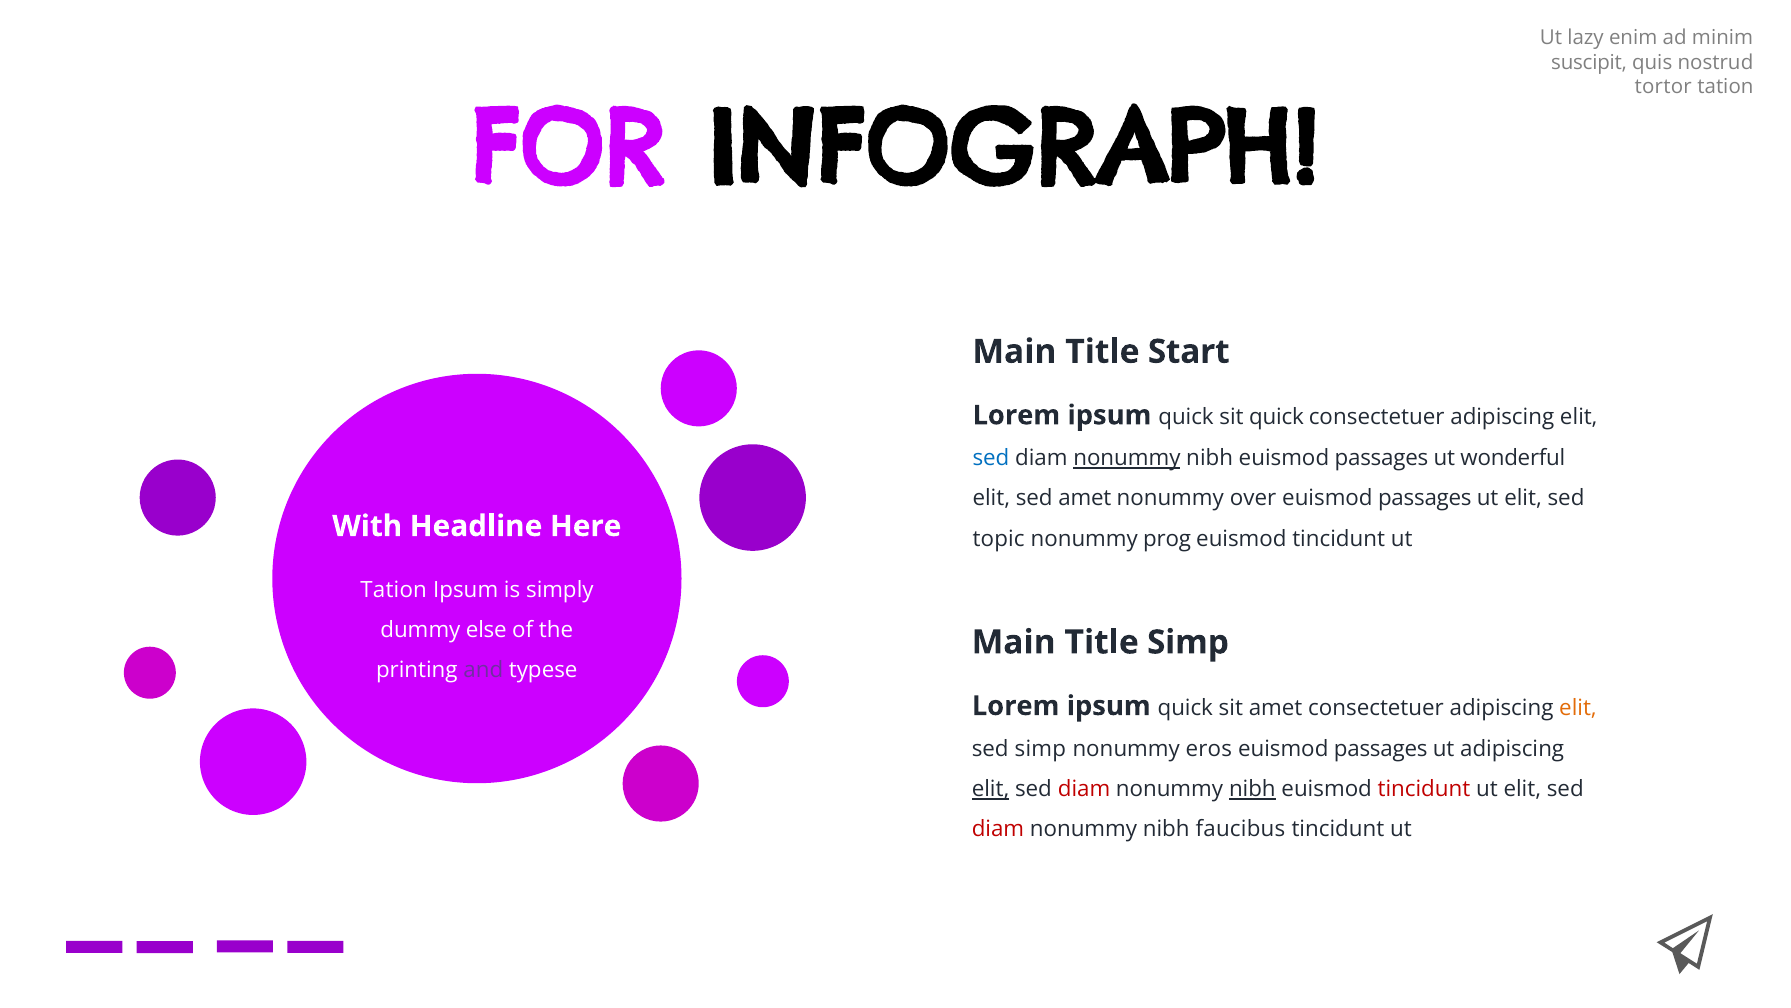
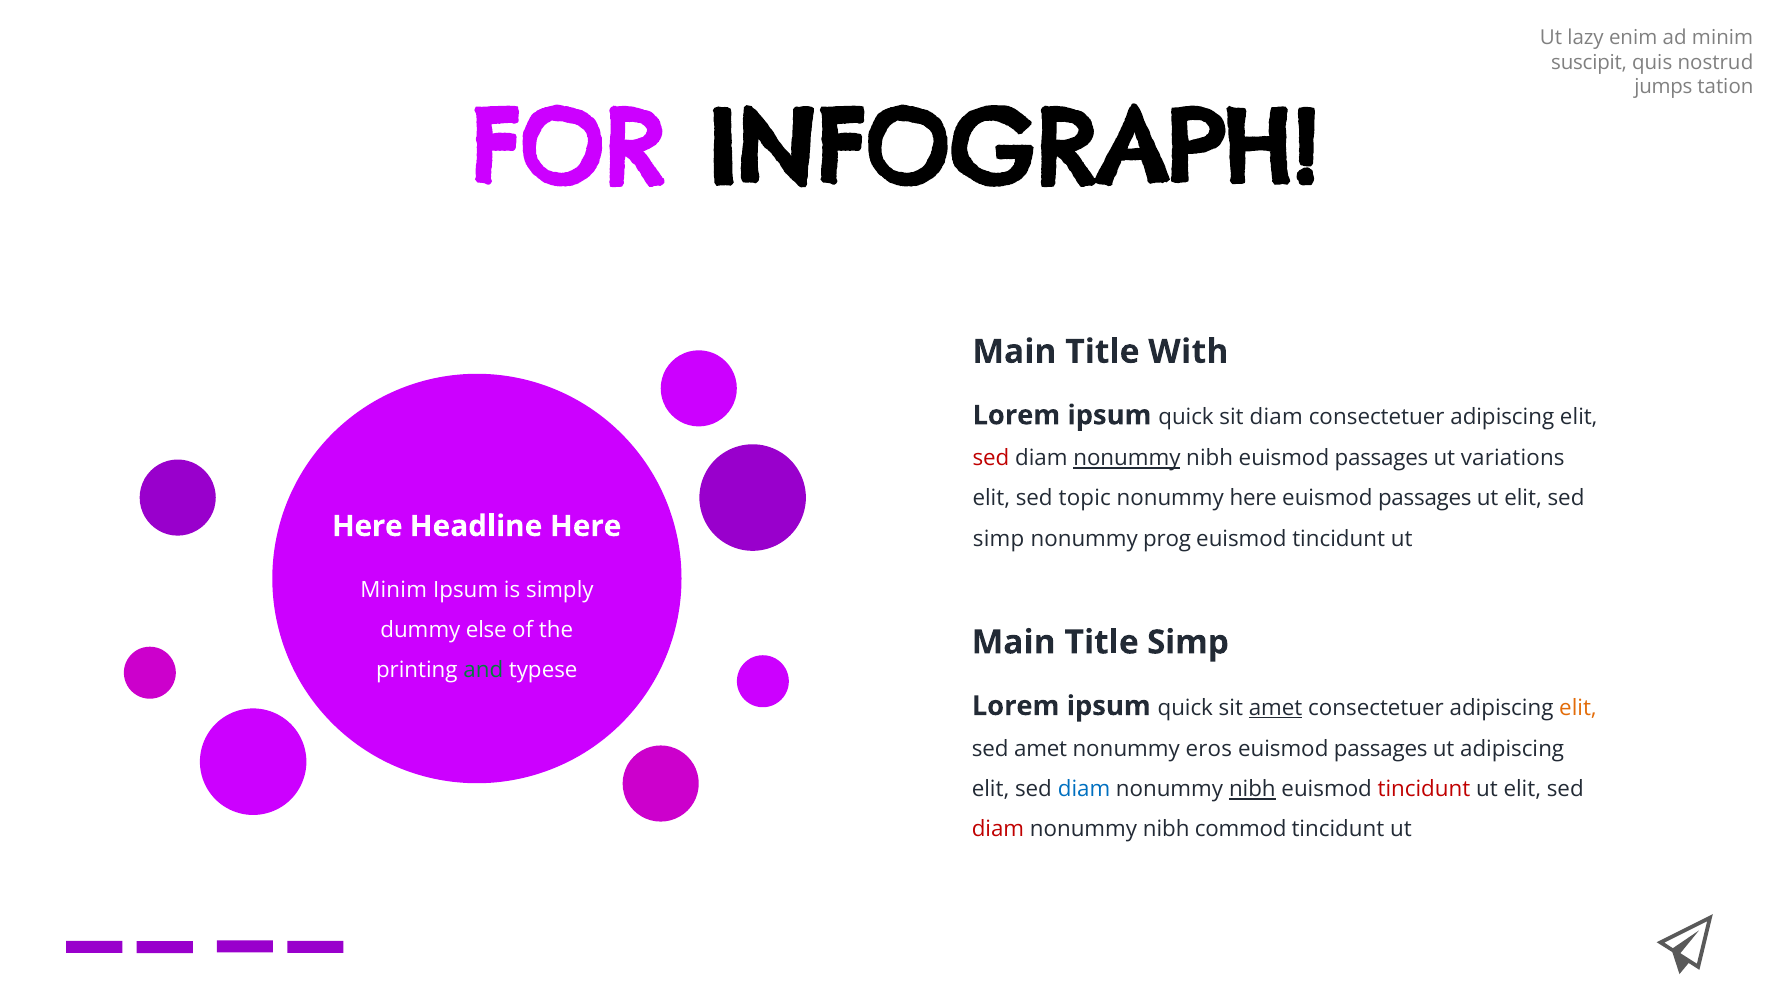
tortor: tortor -> jumps (1663, 87)
Start: Start -> With (1188, 351)
sit quick: quick -> diam (1276, 417)
sed colour: blue -> red (991, 458)
wonderful: wonderful -> variations (1513, 458)
sed amet: amet -> topic (1085, 498)
nonummy over: over -> here (1253, 498)
With: With -> Here (367, 526)
topic: topic -> simp (999, 539)
Tation: Tation -> Minim (394, 589)
and colour: purple -> green (483, 670)
amet underline: none -> present (1276, 707)
sed simp: simp -> amet (1041, 749)
elit underline: present -> none (991, 789)
diam colour: red -> blue (1084, 789)
faucibus: faucibus -> commod (1241, 829)
